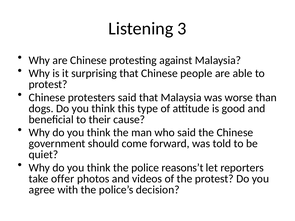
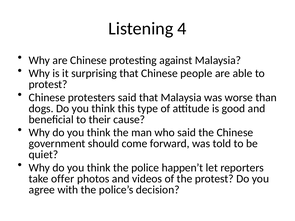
3: 3 -> 4 (182, 29)
reasons’t: reasons’t -> happen’t (182, 168)
